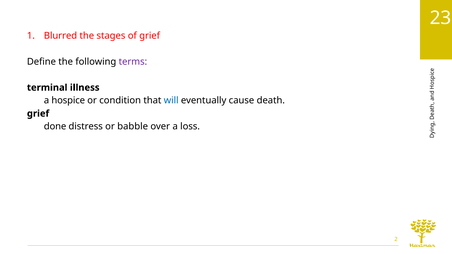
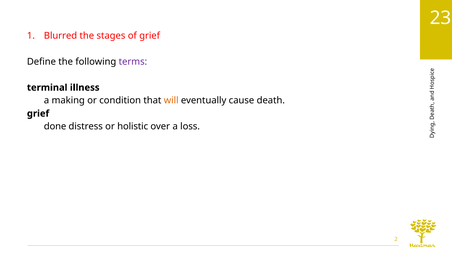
hospice: hospice -> making (68, 101)
will colour: blue -> orange (171, 101)
babble: babble -> holistic (133, 127)
